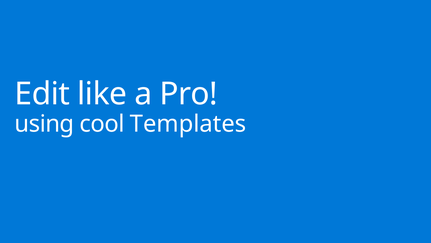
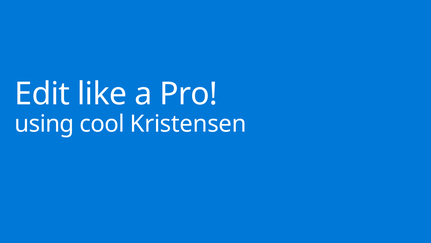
Templates: Templates -> Kristensen (188, 124)
